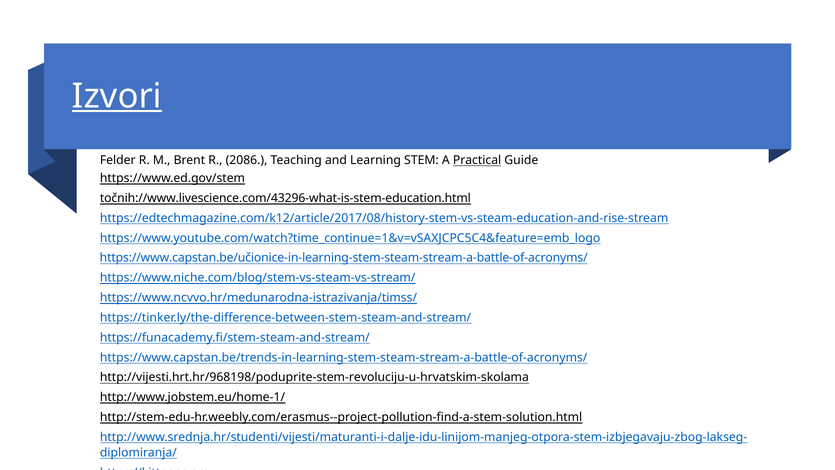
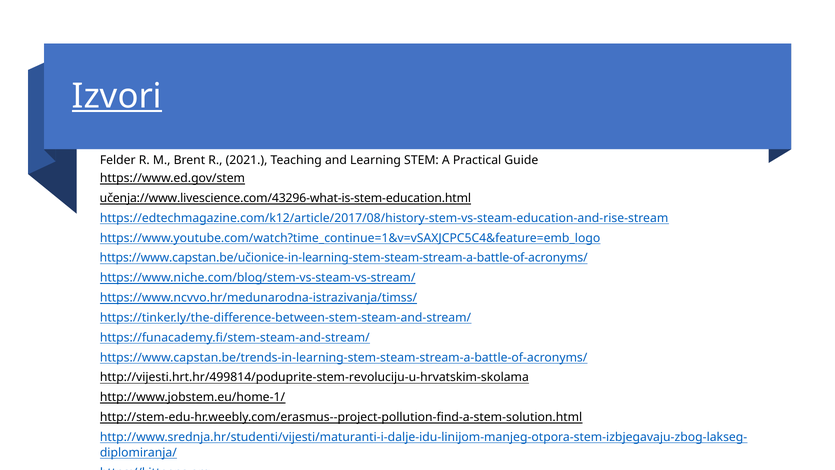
2086: 2086 -> 2021 (247, 160)
Practical underline: present -> none (477, 160)
točnih://www.livescience.com/43296-what-is-stem-education.html: točnih://www.livescience.com/43296-what-is-stem-education.html -> učenja://www.livescience.com/43296-what-is-stem-education.html (285, 198)
http://vijesti.hrt.hr/968198/poduprite-stem-revoluciju-u-hrvatskim-skolama: http://vijesti.hrt.hr/968198/poduprite-stem-revoluciju-u-hrvatskim-skolama -> http://vijesti.hrt.hr/499814/poduprite-stem-revoluciju-u-hrvatskim-skolama (314, 377)
